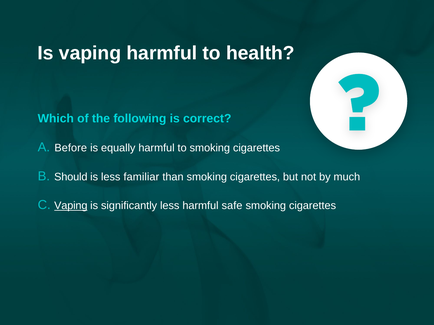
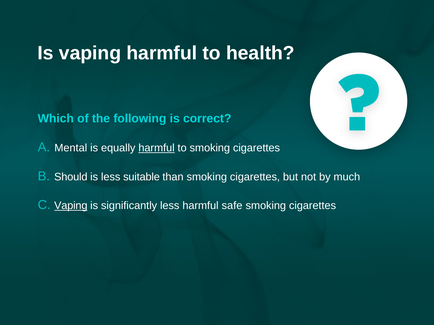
Before: Before -> Mental (71, 148)
harmful underline: none -> present (157, 148)
familiar: familiar -> suitable (141, 177)
